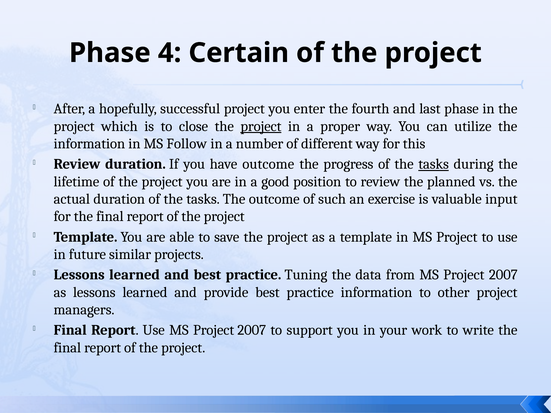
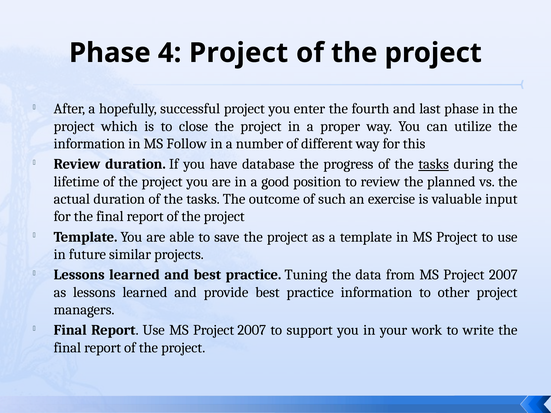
4 Certain: Certain -> Project (239, 53)
project underline: present -> none (261, 126)
have outcome: outcome -> database (268, 164)
